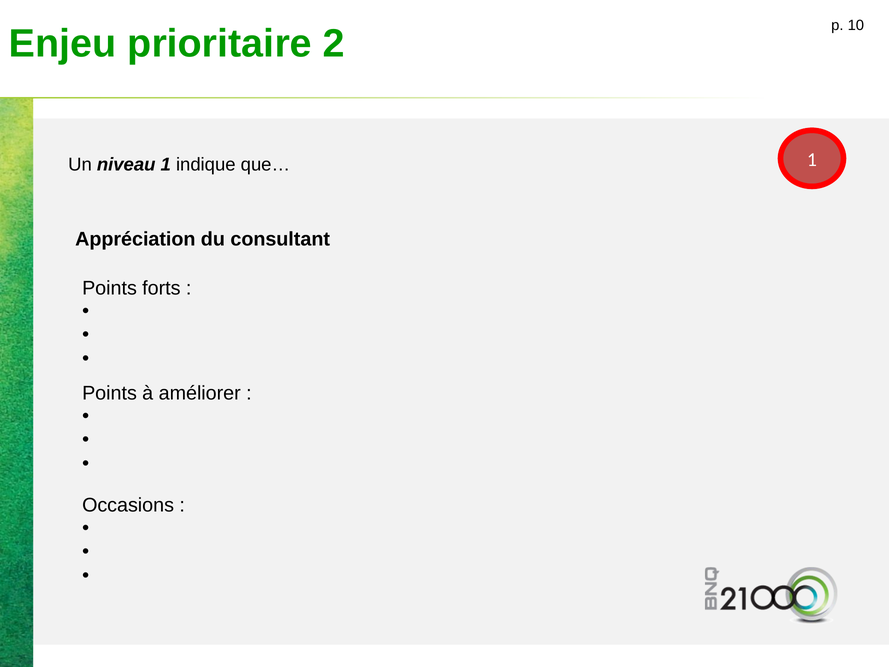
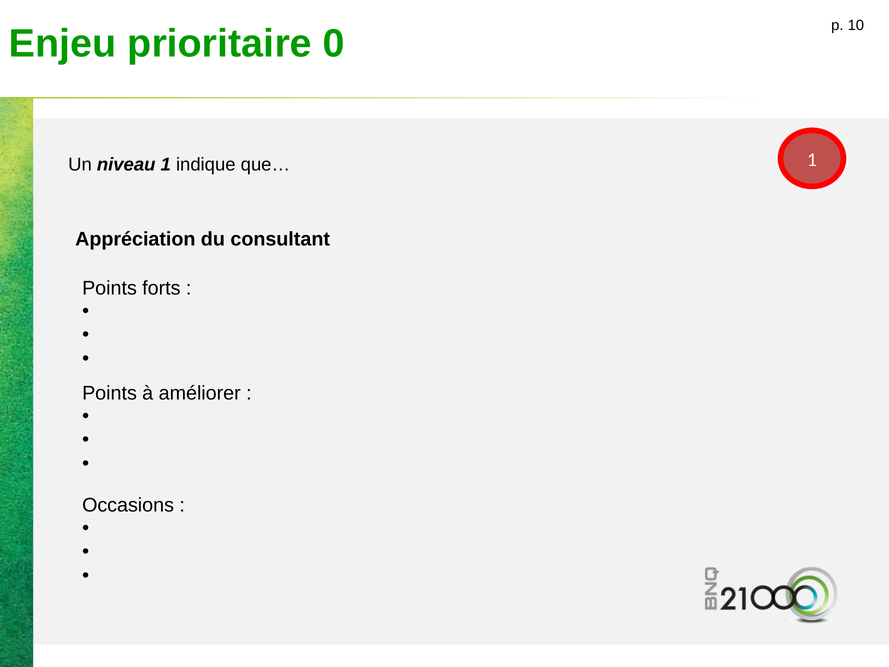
2: 2 -> 0 (334, 44)
